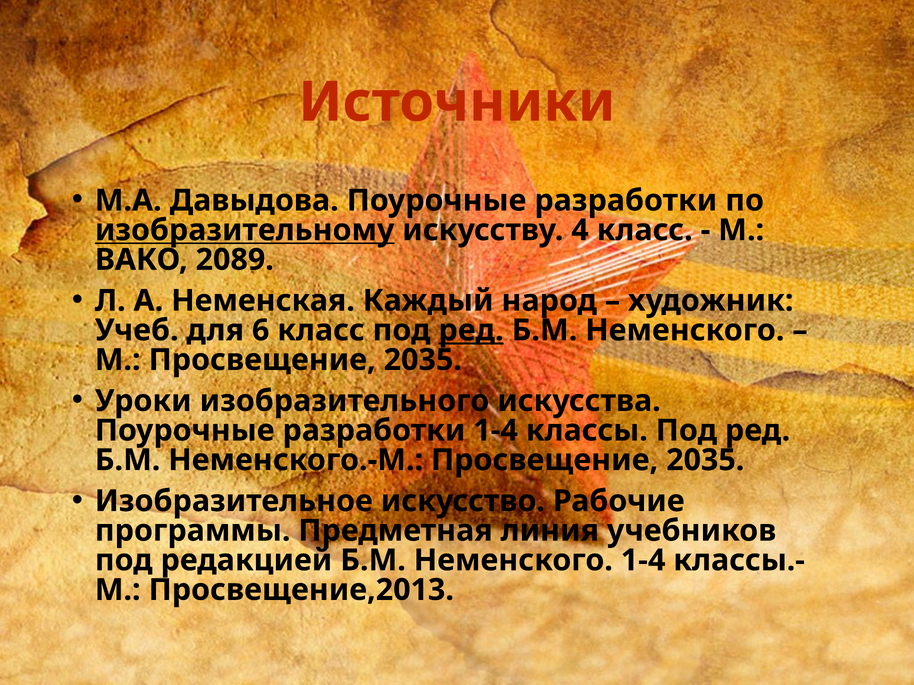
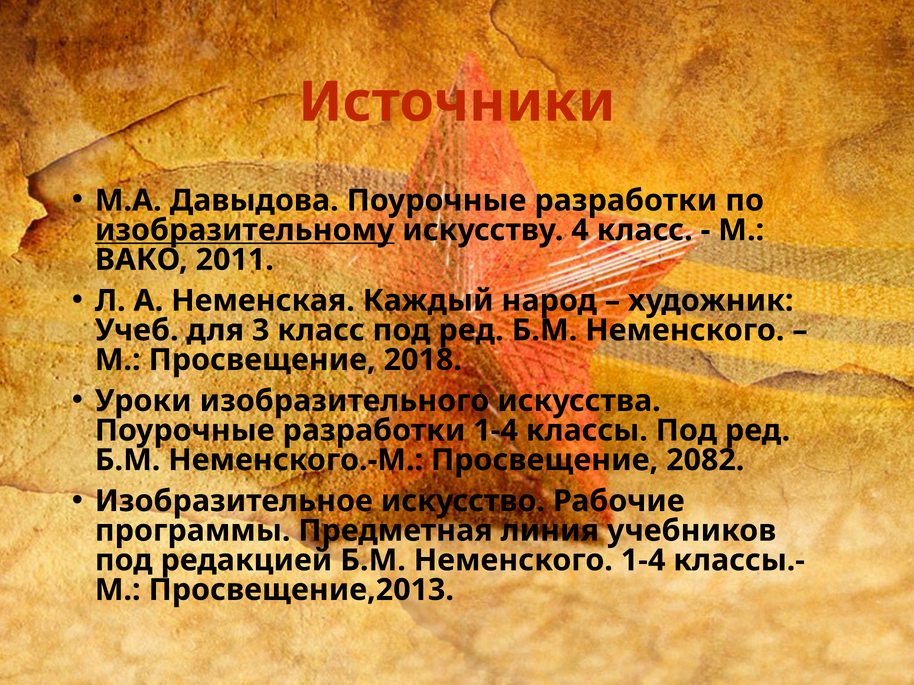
2089: 2089 -> 2011 (235, 260)
6: 6 -> 3 (261, 331)
ред underline: present -> none (471, 331)
М Просвещение 2035: 2035 -> 2018 (423, 360)
Неменского.-М Просвещение 2035: 2035 -> 2082 (705, 460)
